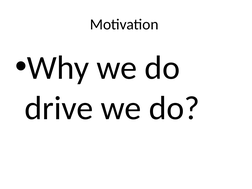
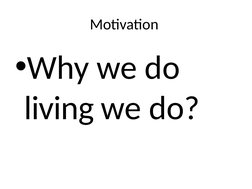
drive: drive -> living (59, 108)
